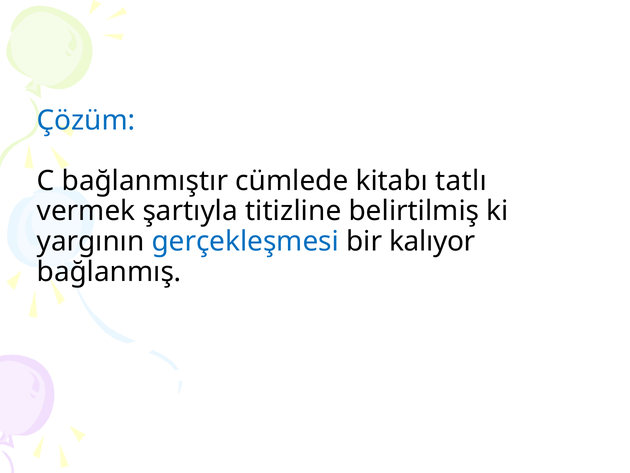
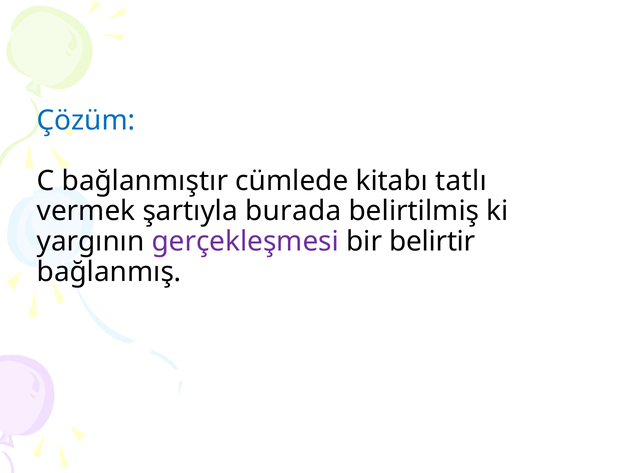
titizline: titizline -> burada (293, 211)
gerçekleşmesi colour: blue -> purple (245, 241)
kalıyor: kalıyor -> belirtir (432, 241)
